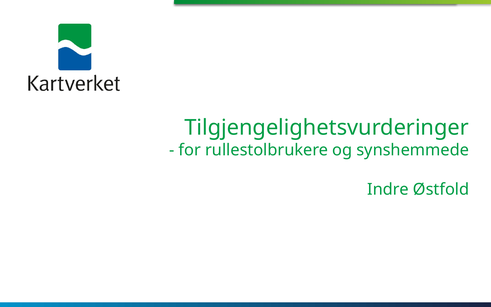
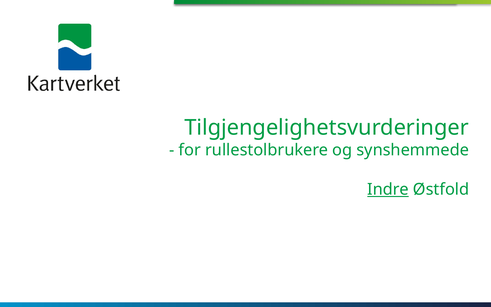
Indre underline: none -> present (388, 189)
